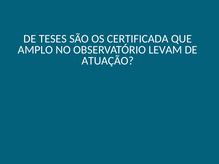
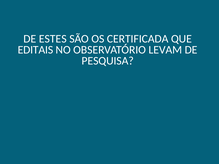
TESES: TESES -> ESTES (53, 39)
AMPLO: AMPLO -> EDITAIS (35, 50)
ATUAÇÃO: ATUAÇÃO -> PESQUISA (108, 61)
